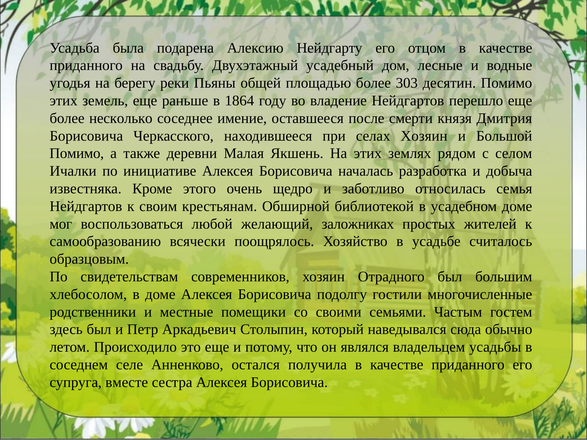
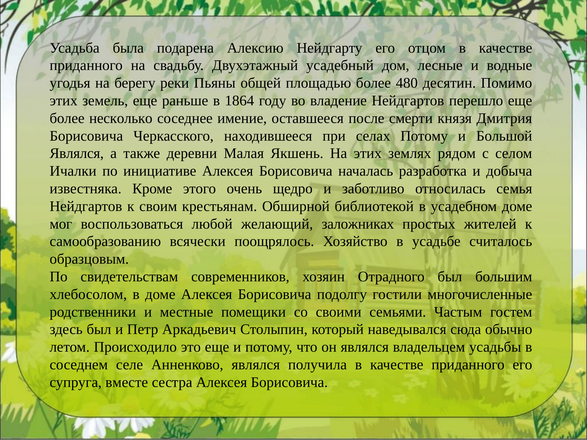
303: 303 -> 480 (407, 83)
селах Хозяин: Хозяин -> Потому (424, 136)
Помимо: Помимо -> Являлся (77, 154)
Анненково остался: остался -> являлся (256, 365)
